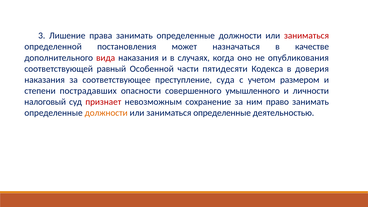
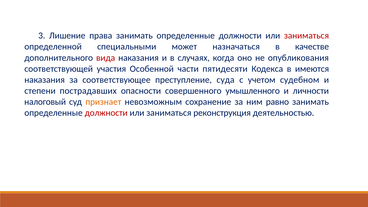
постановления: постановления -> специальными (127, 47)
равный: равный -> участия (111, 69)
доверия: доверия -> имеются (312, 69)
размером: размером -> судебном (300, 80)
признает colour: red -> orange (103, 102)
право: право -> равно (277, 102)
должности colour: orange -> red (106, 113)
заниматься определенные: определенные -> реконструкция (222, 113)
